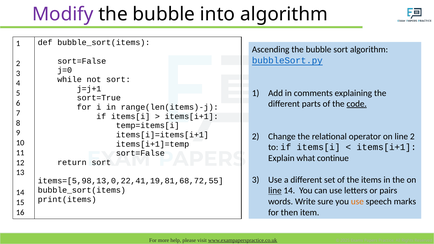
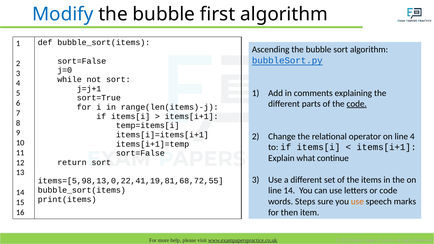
Modify colour: purple -> blue (63, 14)
into: into -> first (218, 14)
line 2: 2 -> 4 (412, 136)
line underline: present -> none (275, 191)
or pairs: pairs -> code (388, 191)
Write: Write -> Steps (305, 202)
